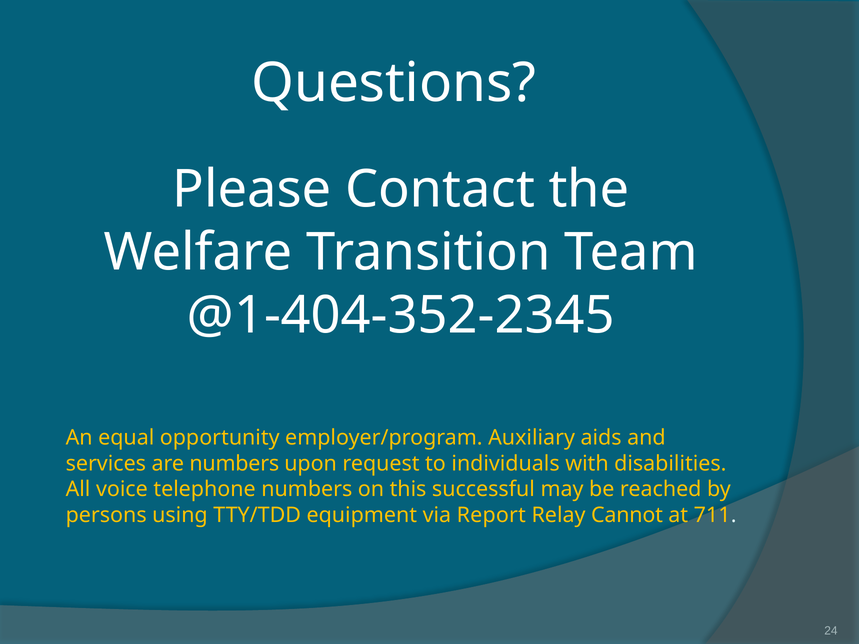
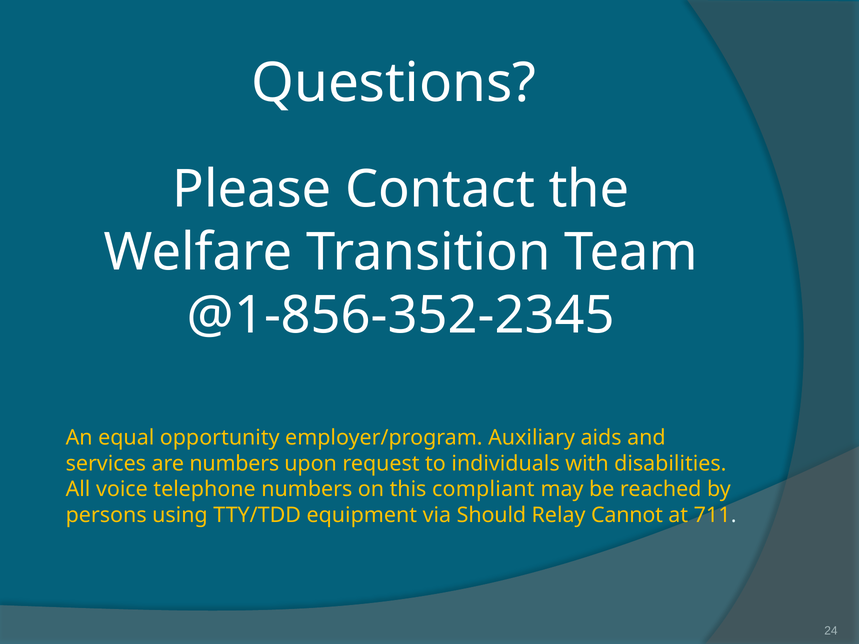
@1-404-352-2345: @1-404-352-2345 -> @1-856-352-2345 (401, 316)
successful: successful -> compliant (483, 490)
Report: Report -> Should (491, 515)
